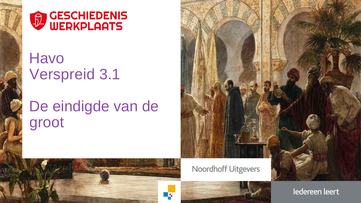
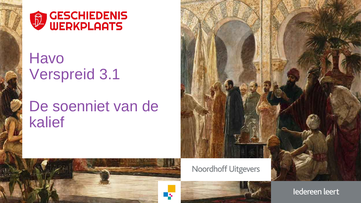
eindigde: eindigde -> soenniet (81, 106)
groot: groot -> kalief (47, 123)
